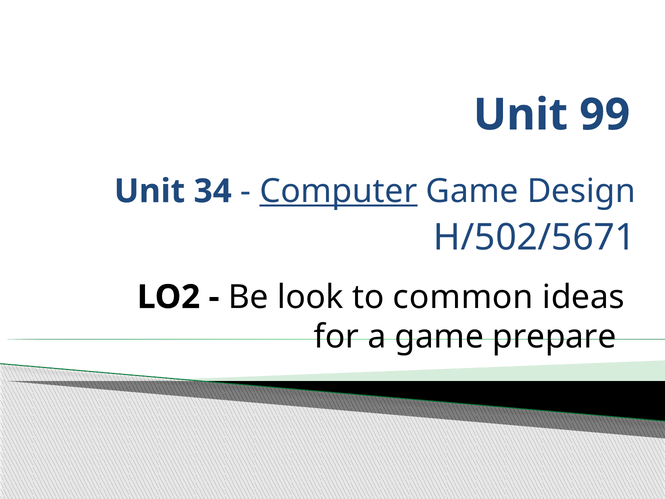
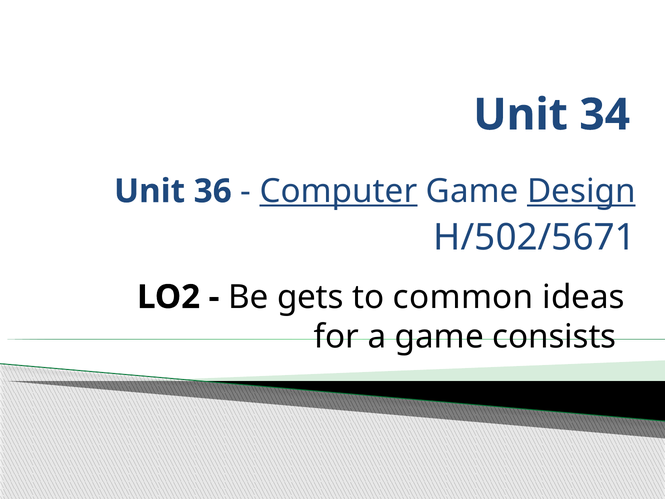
99: 99 -> 34 (605, 115)
34: 34 -> 36 (213, 191)
Design underline: none -> present (581, 191)
look: look -> gets (310, 297)
prepare: prepare -> consists (554, 337)
